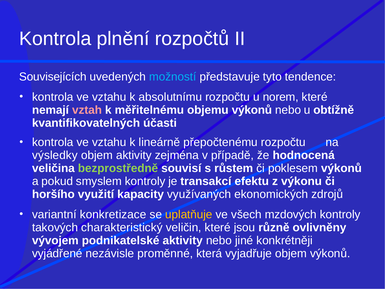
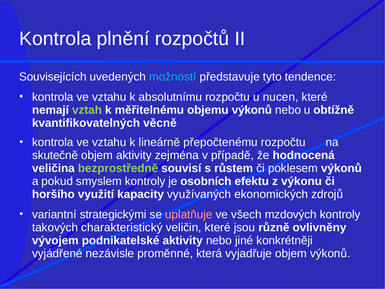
norem: norem -> nucen (281, 97)
vztah colour: pink -> light green (87, 110)
účasti: účasti -> věcně (160, 123)
výsledky: výsledky -> skutečně (55, 155)
transakcí: transakcí -> osobních (206, 181)
konkretizace: konkretizace -> strategickými (113, 214)
uplatňuje colour: yellow -> pink (189, 214)
